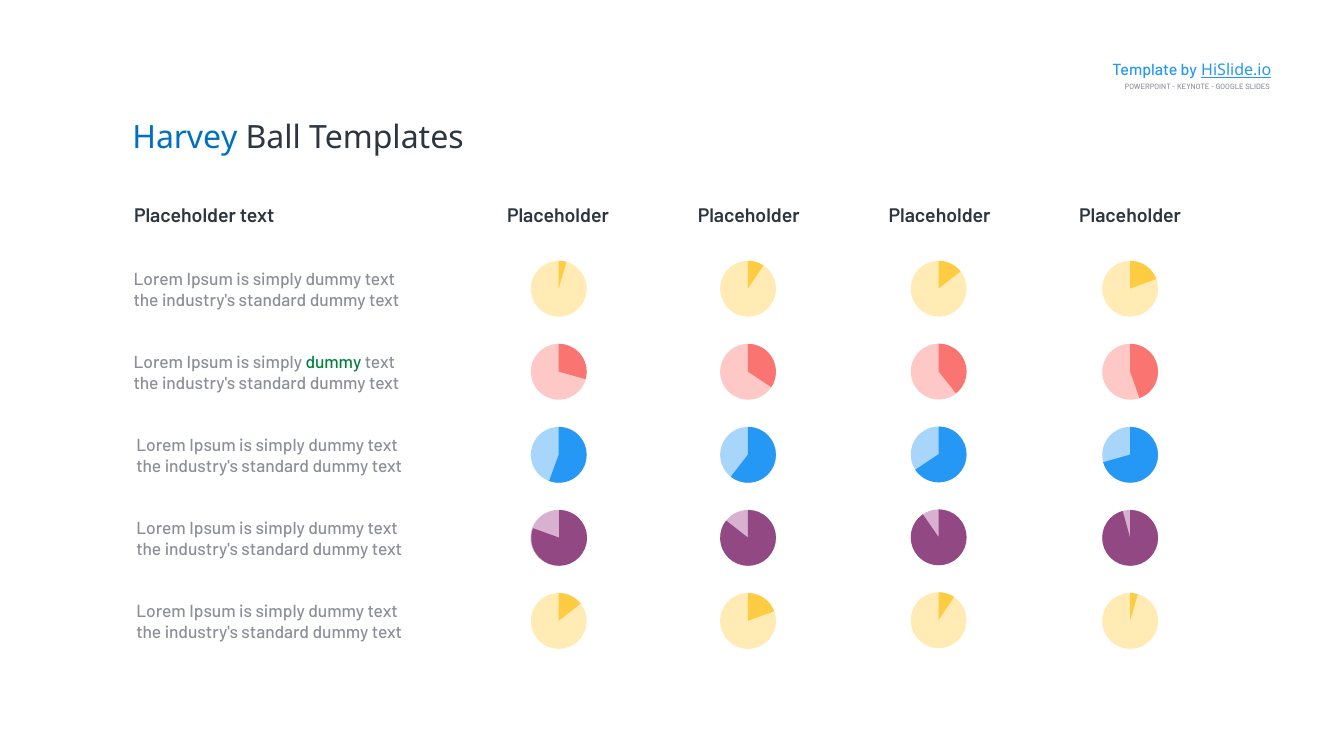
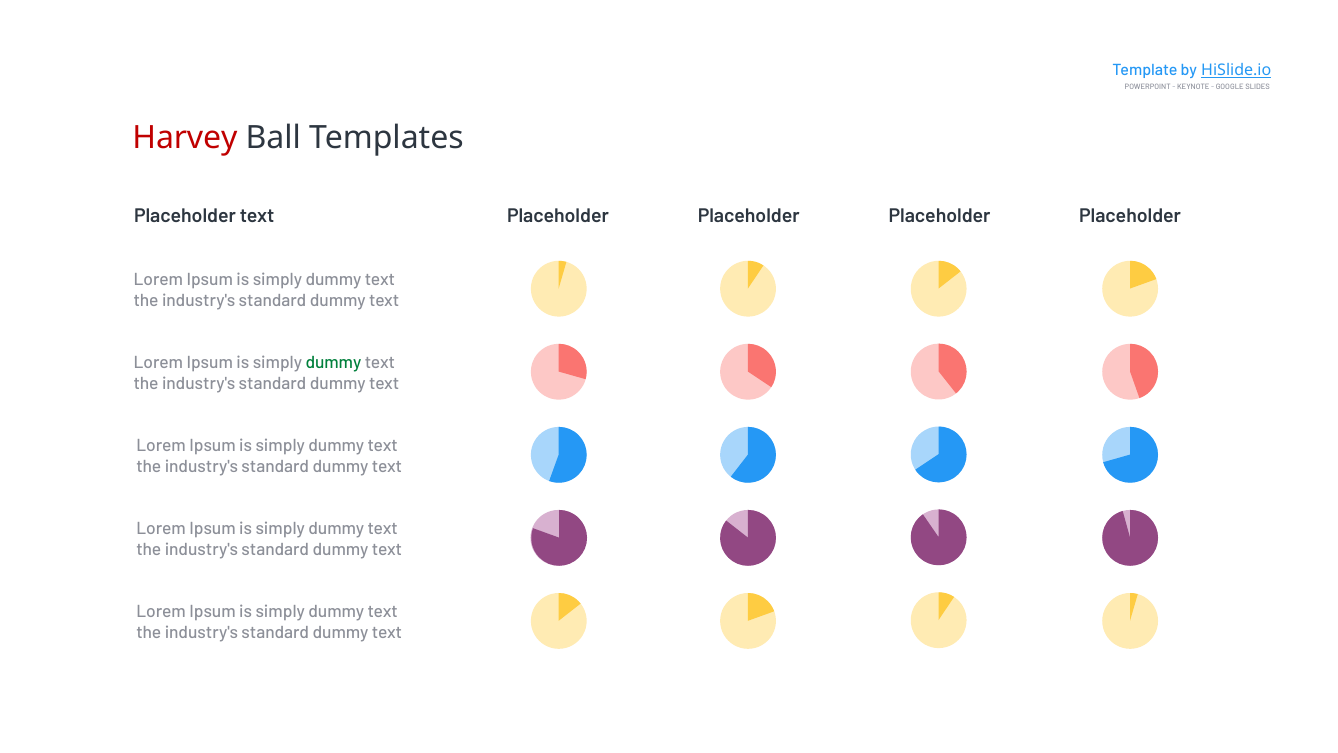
Harvey colour: blue -> red (185, 137)
